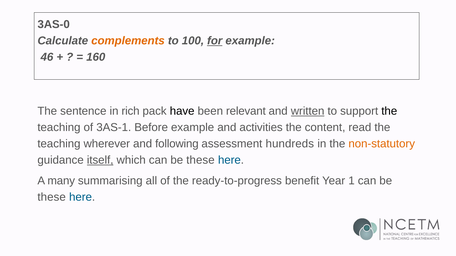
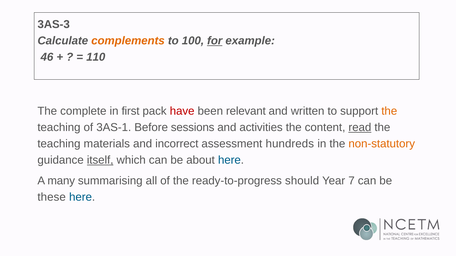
3AS-0: 3AS-0 -> 3AS-3 (54, 25)
160: 160 -> 110 (96, 57)
sentence: sentence -> complete (83, 111)
rich: rich -> first (131, 111)
have colour: black -> red (182, 111)
written underline: present -> none (308, 111)
the colour: black -> orange (389, 111)
Before example: example -> sessions (193, 128)
read underline: none -> present (360, 128)
wherever: wherever -> materials (107, 144)
following: following -> incorrect (177, 144)
which can be these: these -> about (201, 160)
benefit: benefit -> should (302, 181)
1: 1 -> 7 (352, 181)
